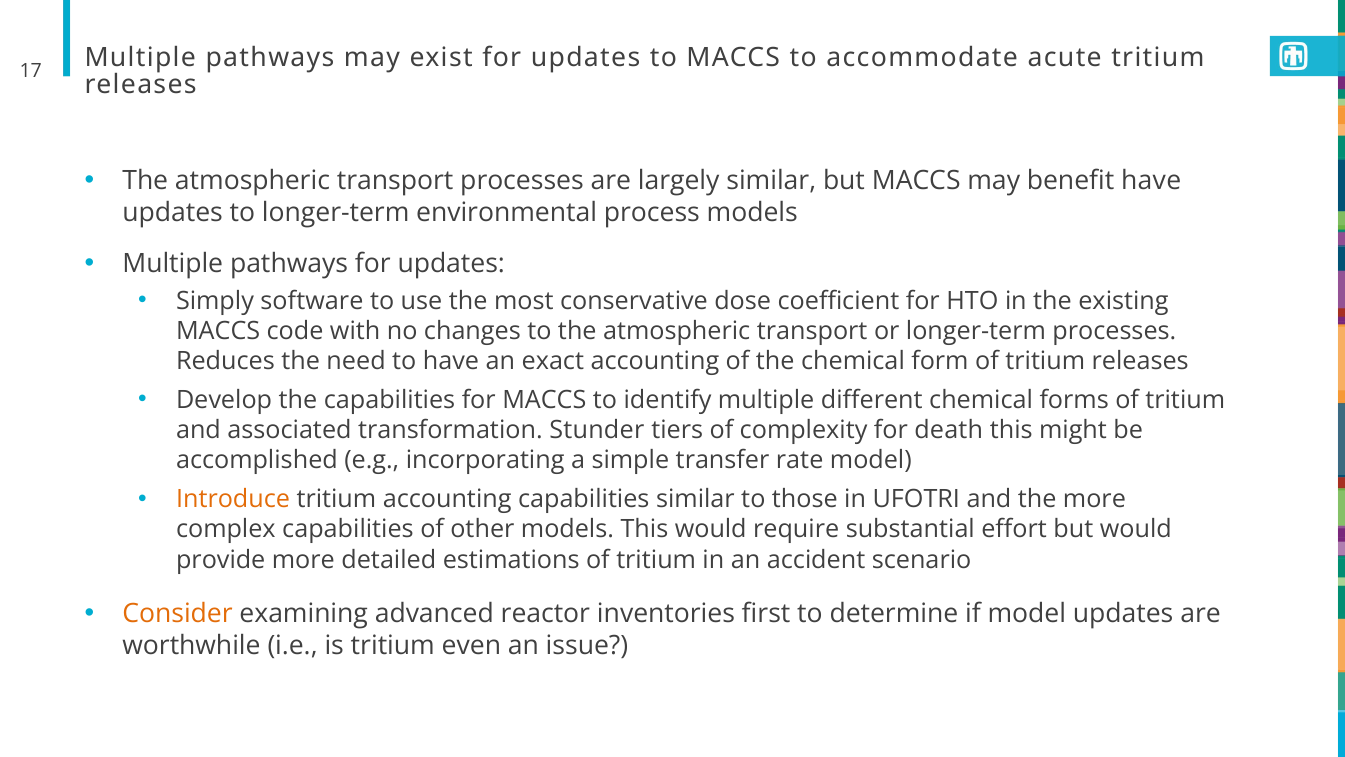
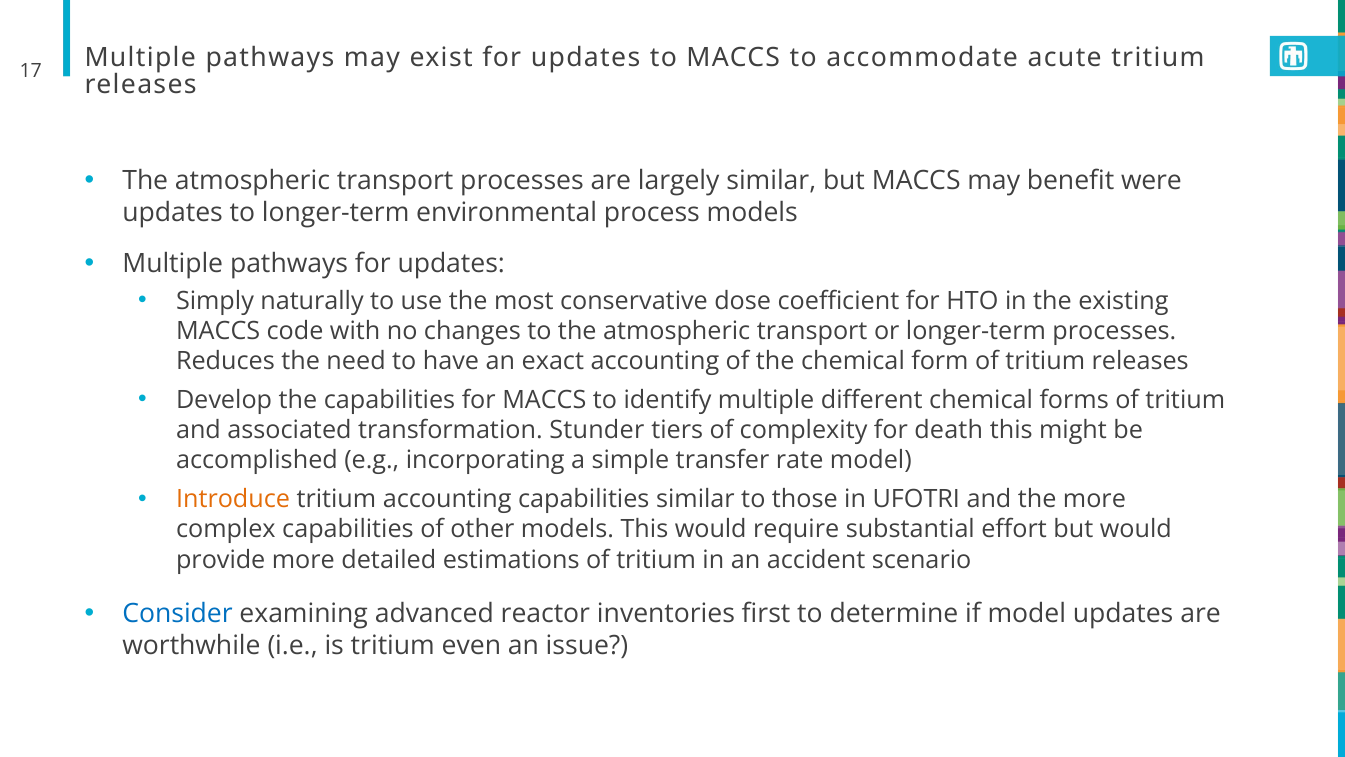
benefit have: have -> were (1151, 181)
software: software -> naturally (312, 301)
Consider colour: orange -> blue (178, 613)
